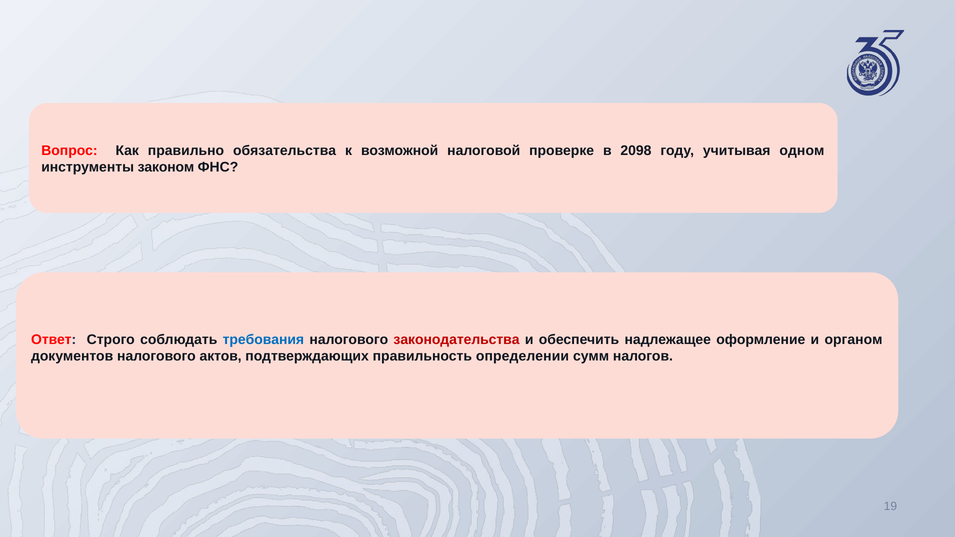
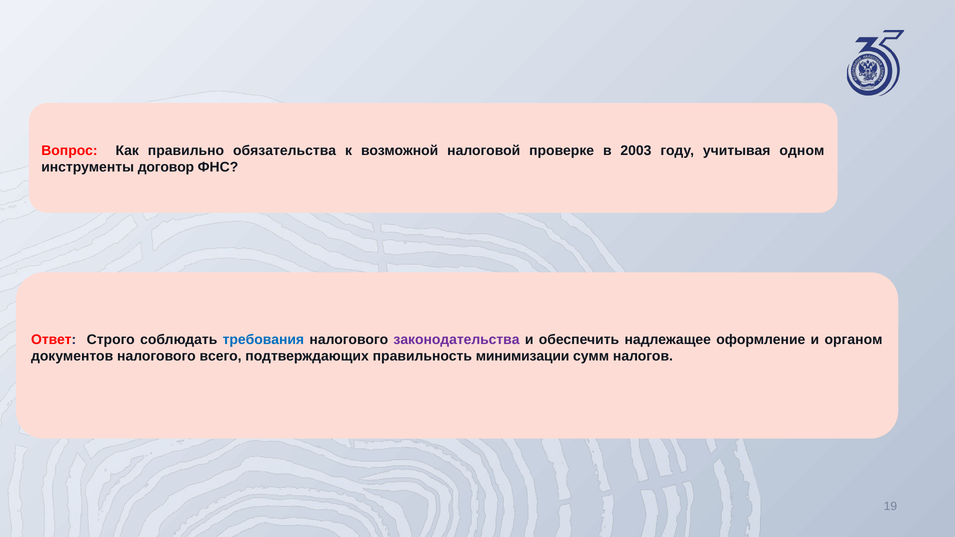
2098: 2098 -> 2003 (636, 151)
законом: законом -> договор (166, 167)
законодательства colour: red -> purple (457, 340)
актов: актов -> всего (221, 357)
определении: определении -> минимизации (523, 357)
